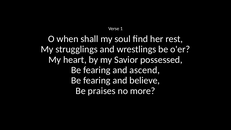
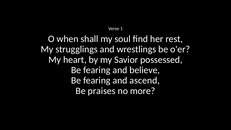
ascend: ascend -> believe (145, 70)
believe: believe -> ascend (145, 80)
